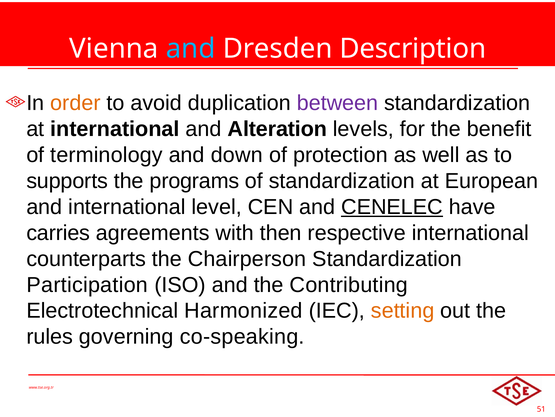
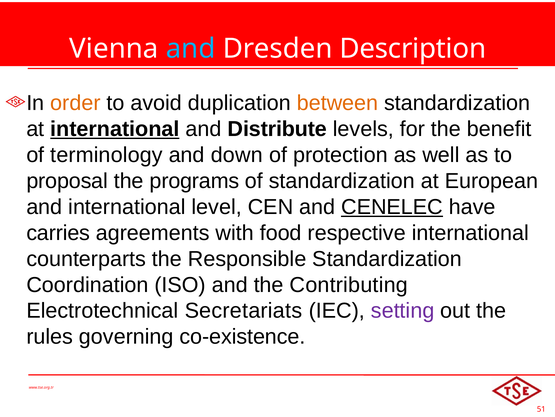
between colour: purple -> orange (338, 103)
international underline: none -> present (115, 129)
Alteration: Alteration -> Distribute (277, 129)
supports: supports -> proposal (67, 181)
then: then -> food (281, 233)
Chairperson: Chairperson -> Responsible (247, 258)
Participation: Participation -> Coordination (87, 284)
Harmonized: Harmonized -> Secretariats (243, 310)
setting colour: orange -> purple (403, 310)
co-speaking: co-speaking -> co-existence (242, 336)
